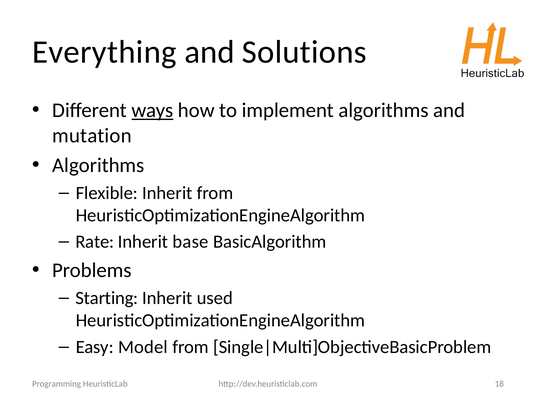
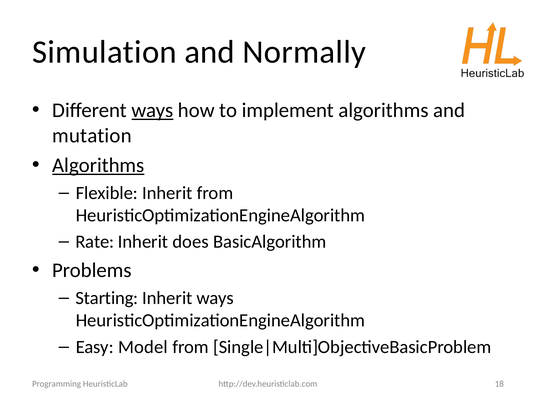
Everything: Everything -> Simulation (104, 52)
Solutions: Solutions -> Normally (304, 52)
Algorithms underline: none -> present (98, 165)
base: base -> does (191, 242)
Inherit used: used -> ways (215, 298)
